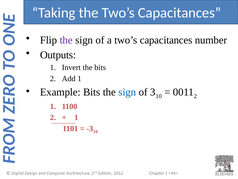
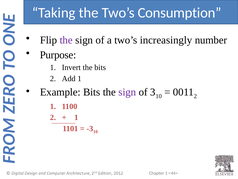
the Two’s Capacitances: Capacitances -> Consumption (179, 13)
a two’s capacitances: capacitances -> increasingly (166, 40)
Outputs: Outputs -> Purpose (58, 55)
sign colour: blue -> purple (127, 92)
